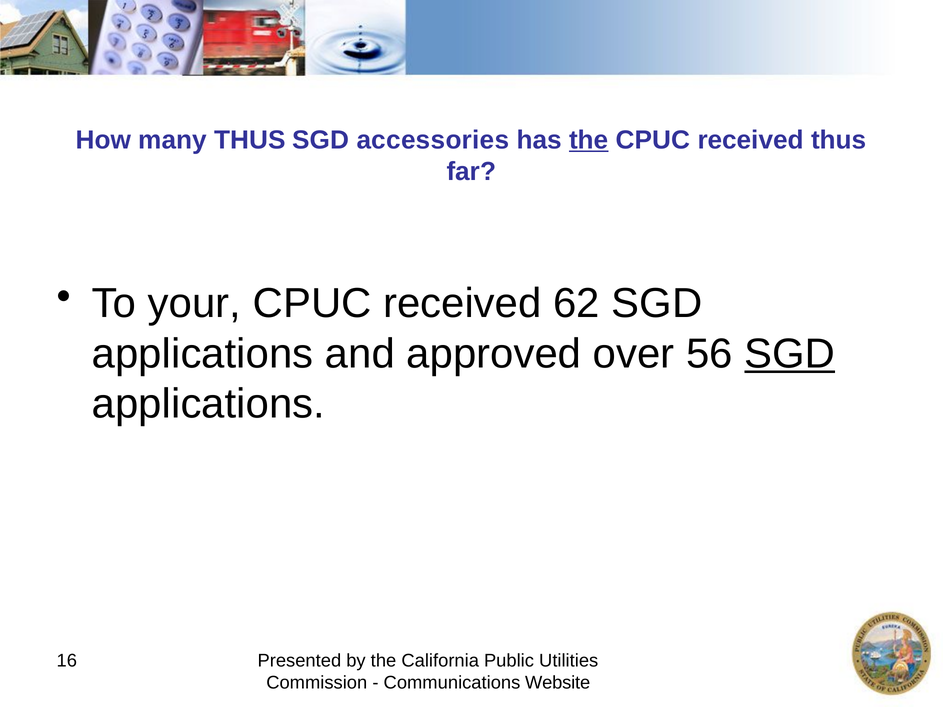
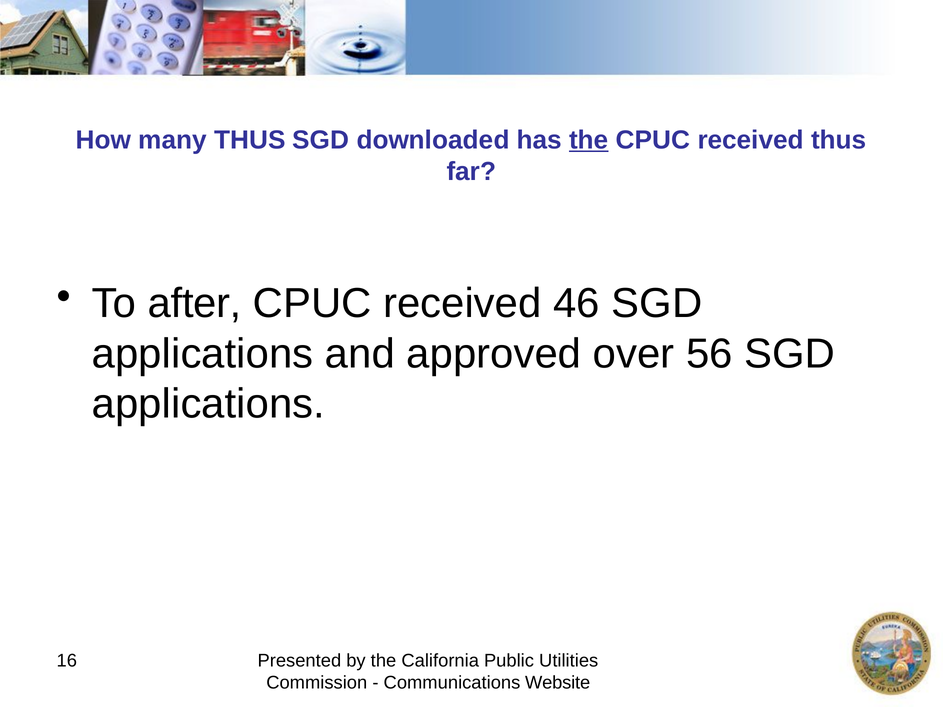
accessories: accessories -> downloaded (433, 140)
your: your -> after (195, 304)
62: 62 -> 46 (576, 304)
SGD underline: present -> none (790, 354)
